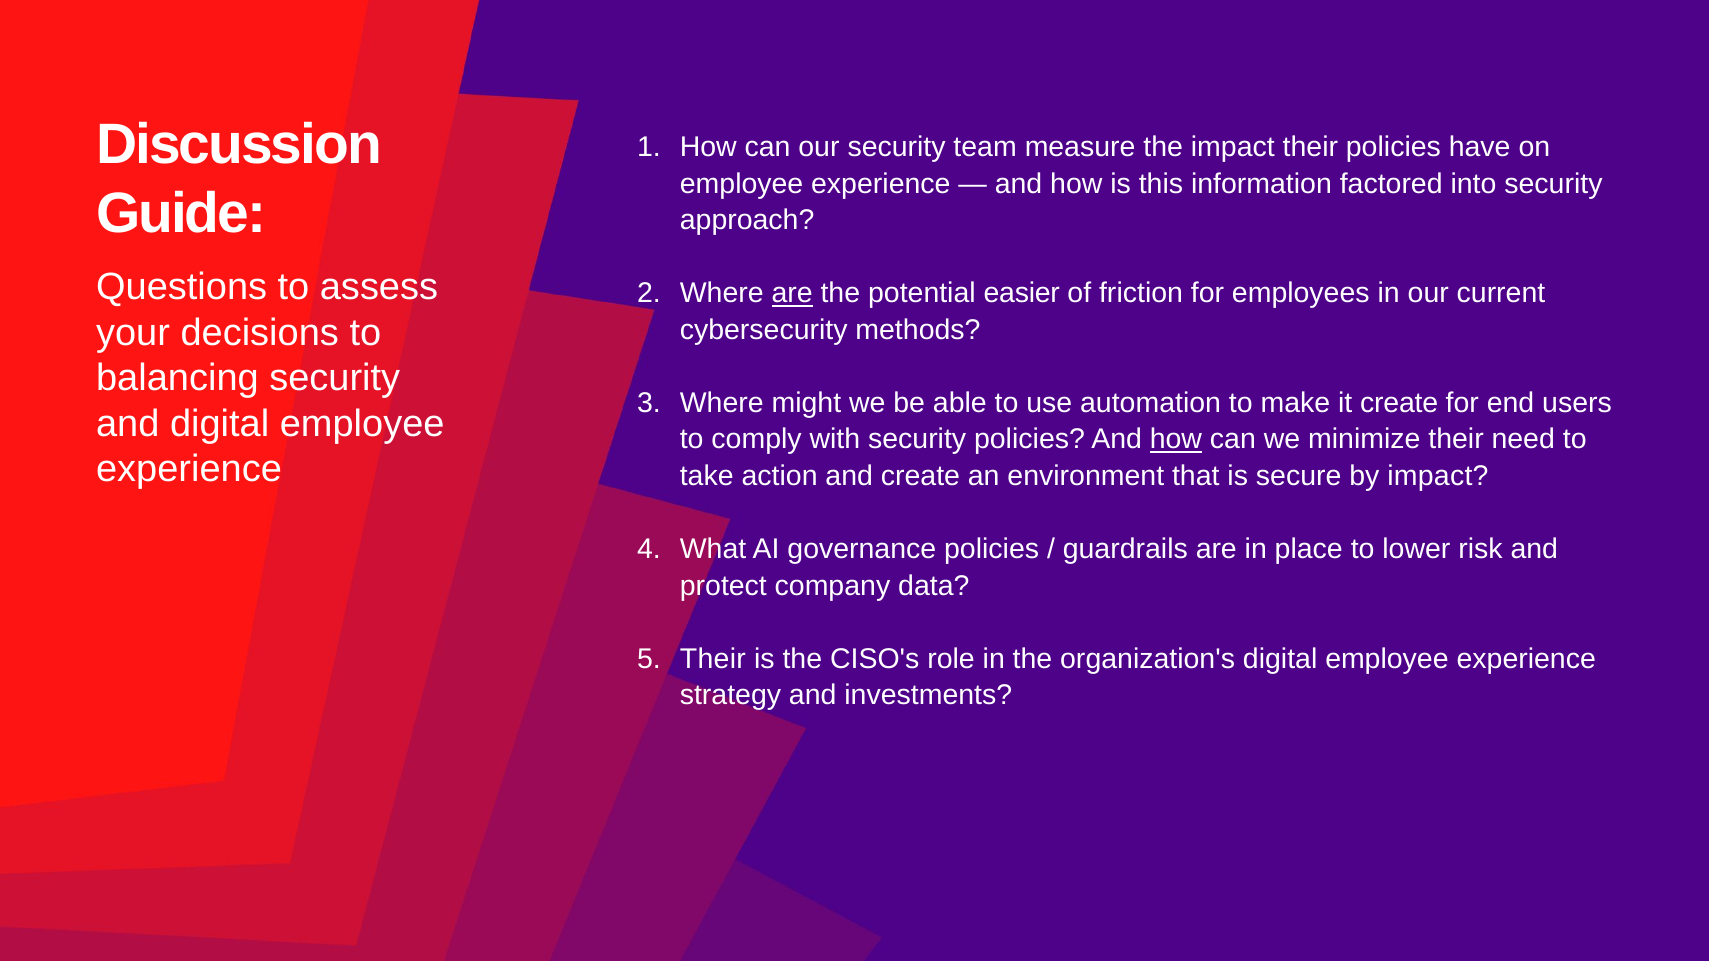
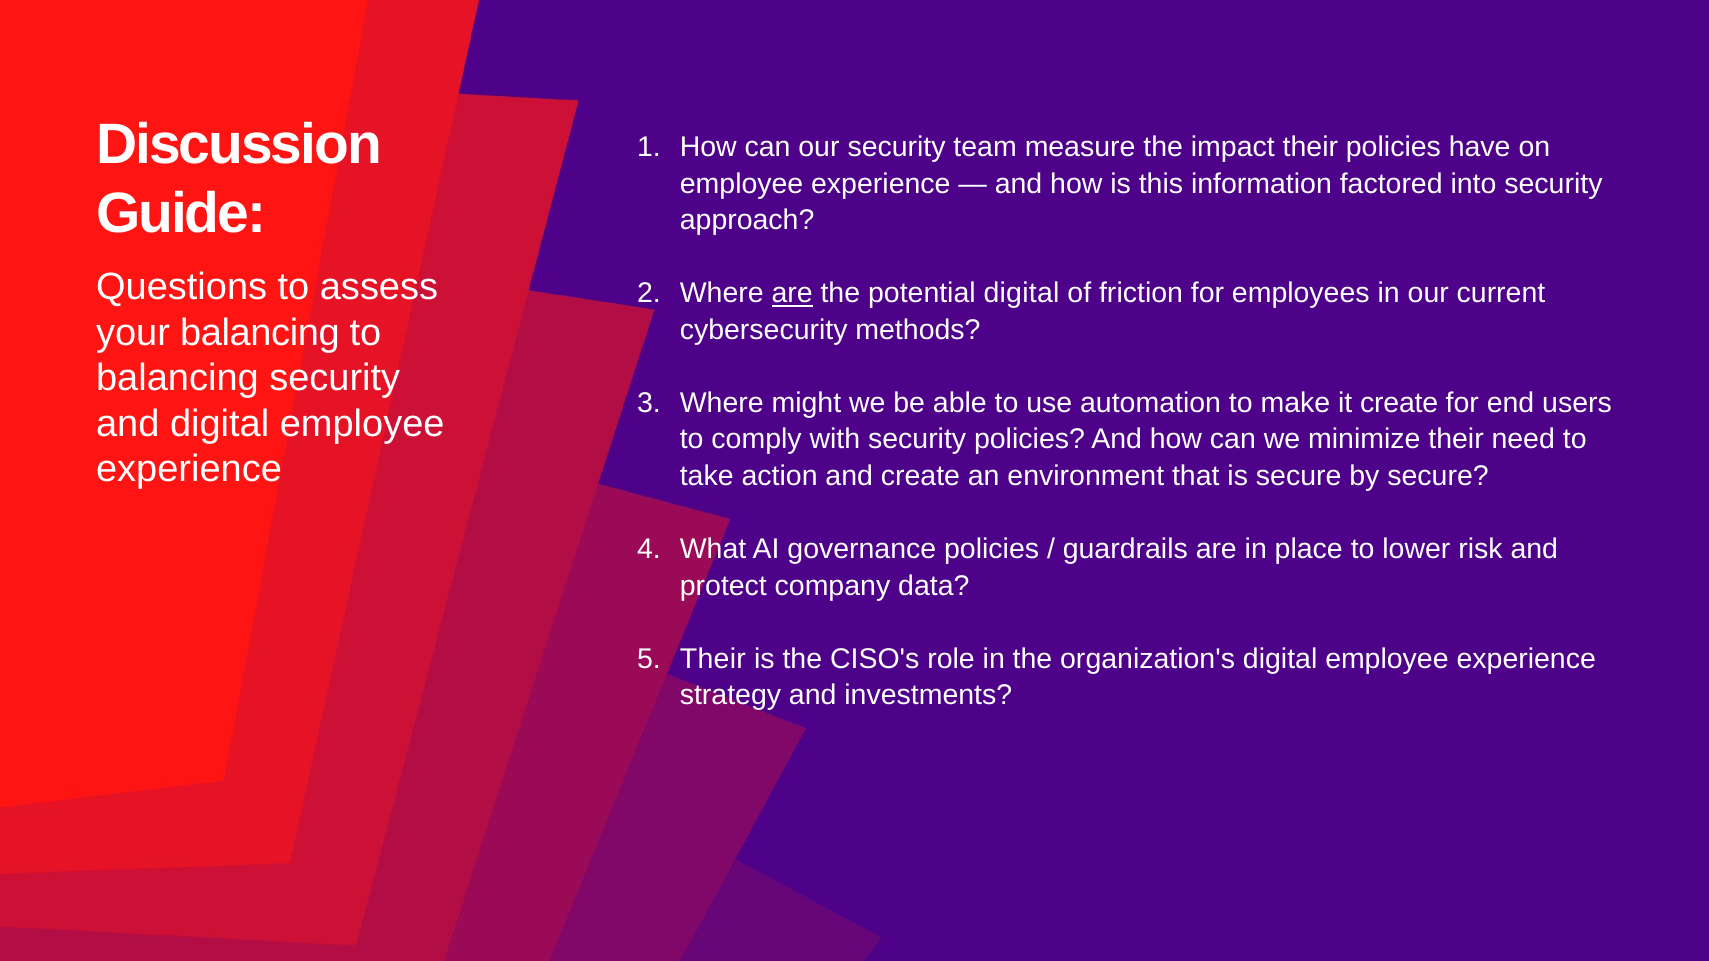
potential easier: easier -> digital (1022, 294)
your decisions: decisions -> balancing (260, 333)
how underline: present -> none (1176, 440)
by impact: impact -> secure (1438, 476)
